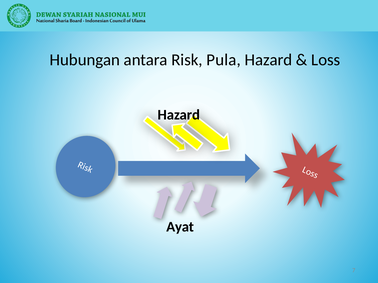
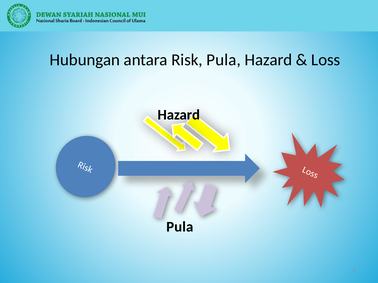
Ayat: Ayat -> Pula (180, 227)
